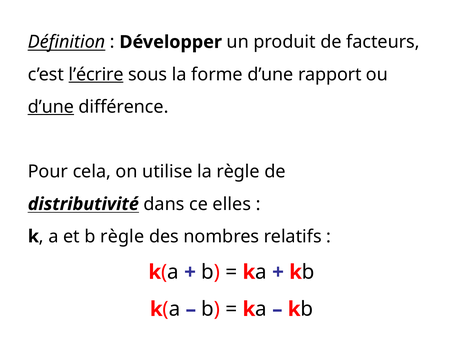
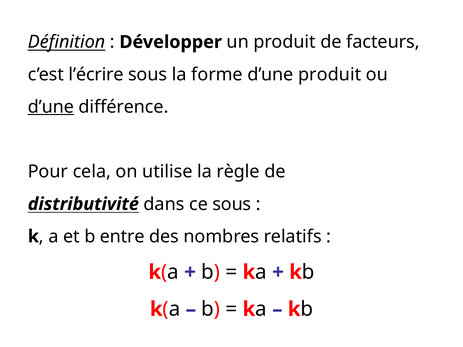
l’écrire underline: present -> none (96, 74)
d’une rapport: rapport -> produit (330, 74)
ce elles: elles -> sous (232, 204)
b règle: règle -> entre (122, 237)
